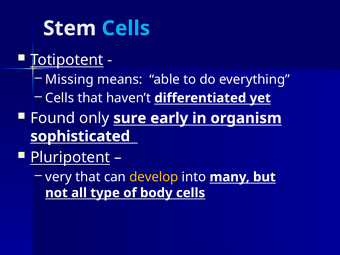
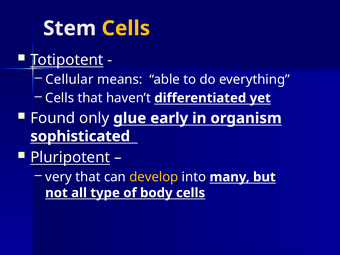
Cells colour: light blue -> yellow (126, 28)
Missing: Missing -> Cellular (69, 80)
sure: sure -> glue (130, 118)
